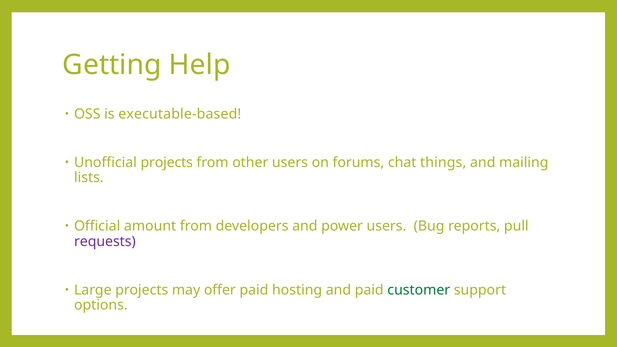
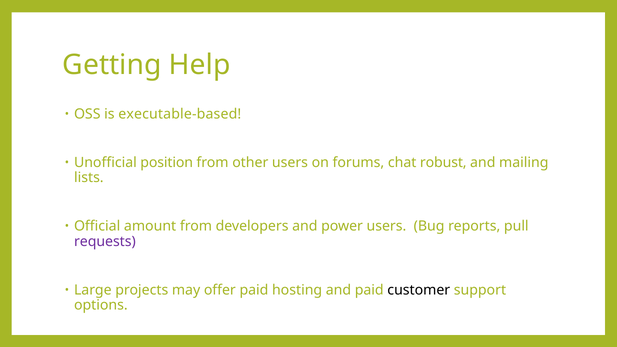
Unofficial projects: projects -> position (167, 162)
things: things -> robust (443, 162)
customer colour: green -> black (419, 290)
